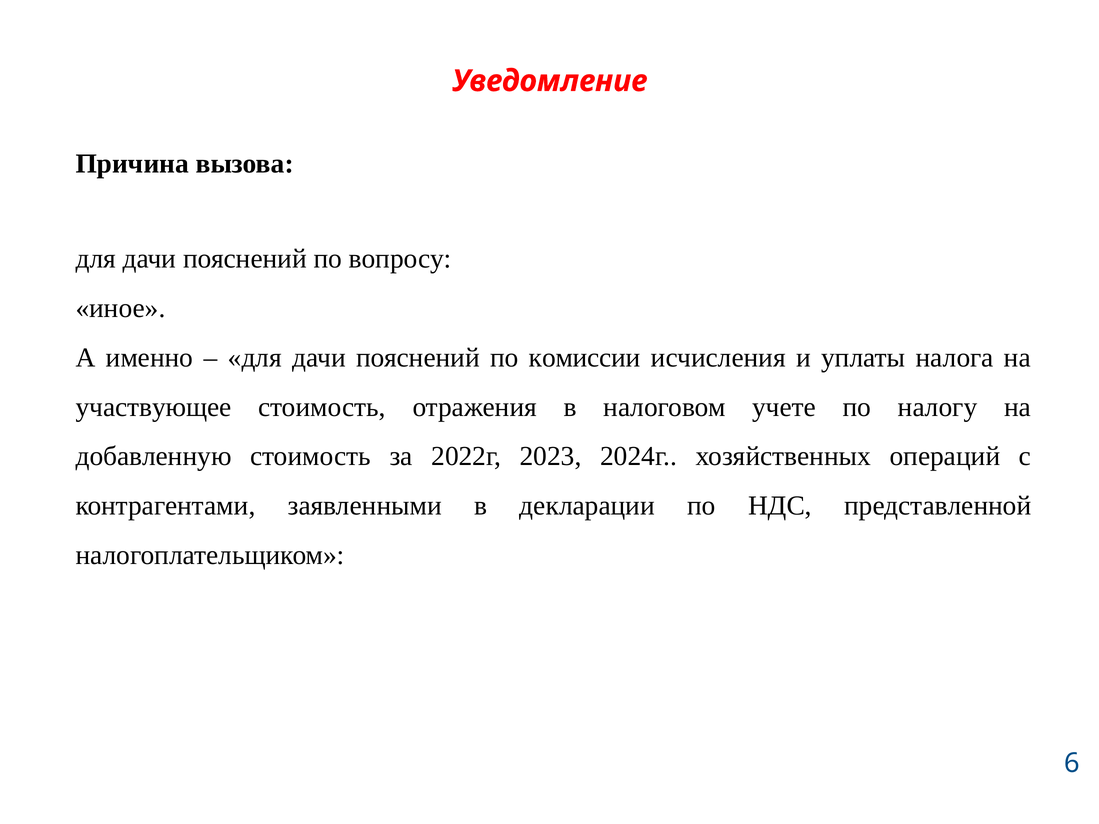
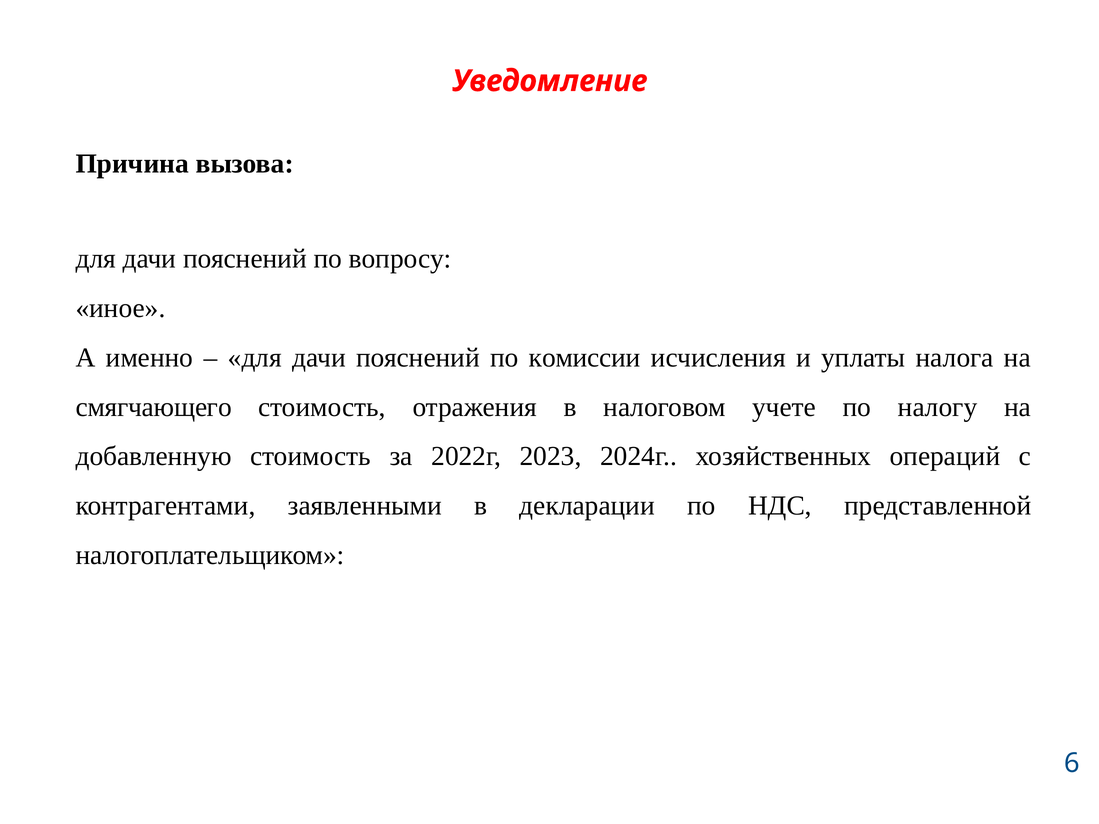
участвующее: участвующее -> смягчающего (154, 407)
